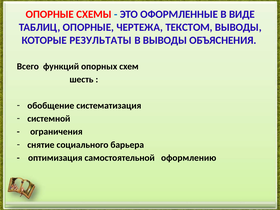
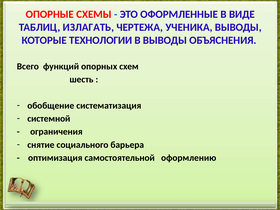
ТАБЛИЦ ОПОРНЫЕ: ОПОРНЫЕ -> ИЗЛАГАТЬ (88, 27)
ТЕКСТОМ: ТЕКСТОМ -> УЧЕНИКА (189, 27)
РЕЗУЛЬТАТЫ: РЕЗУЛЬТАТЫ -> ТЕХНОЛОГИИ (101, 40)
